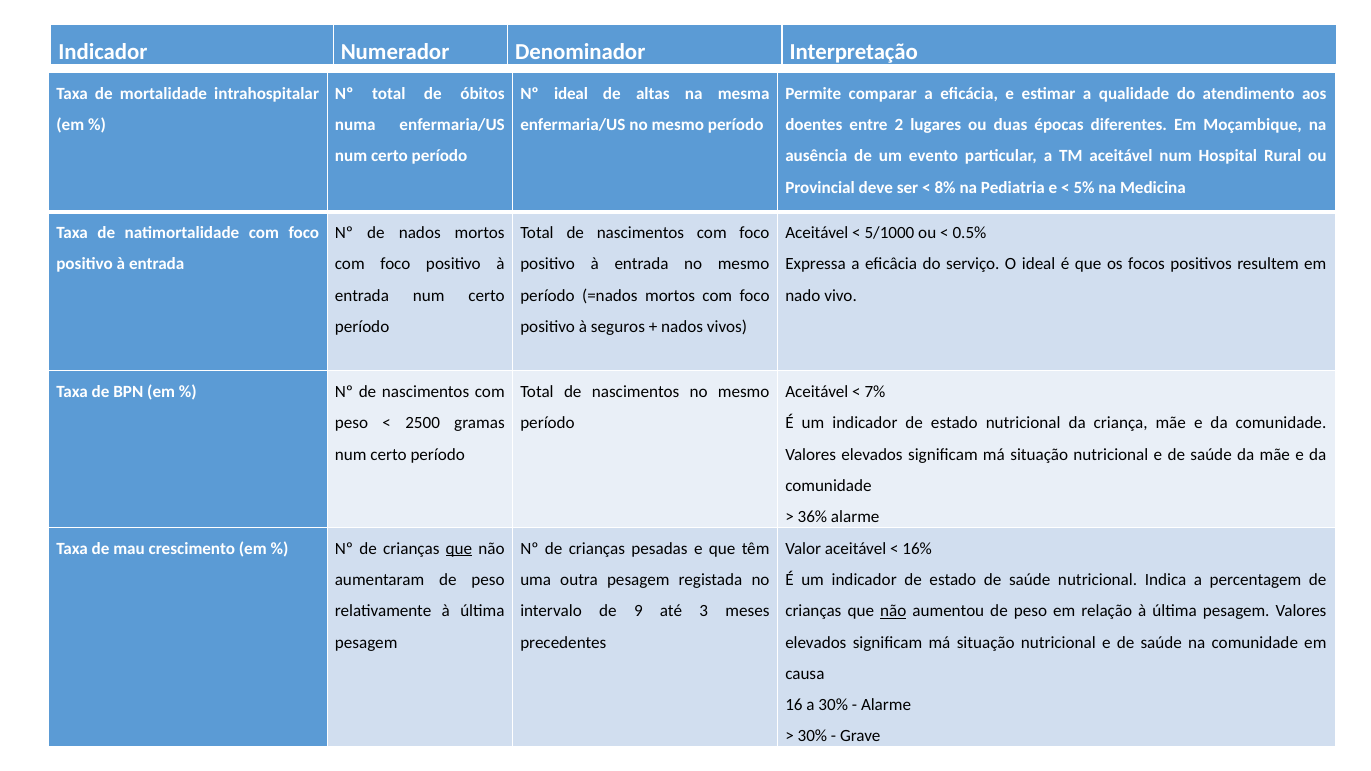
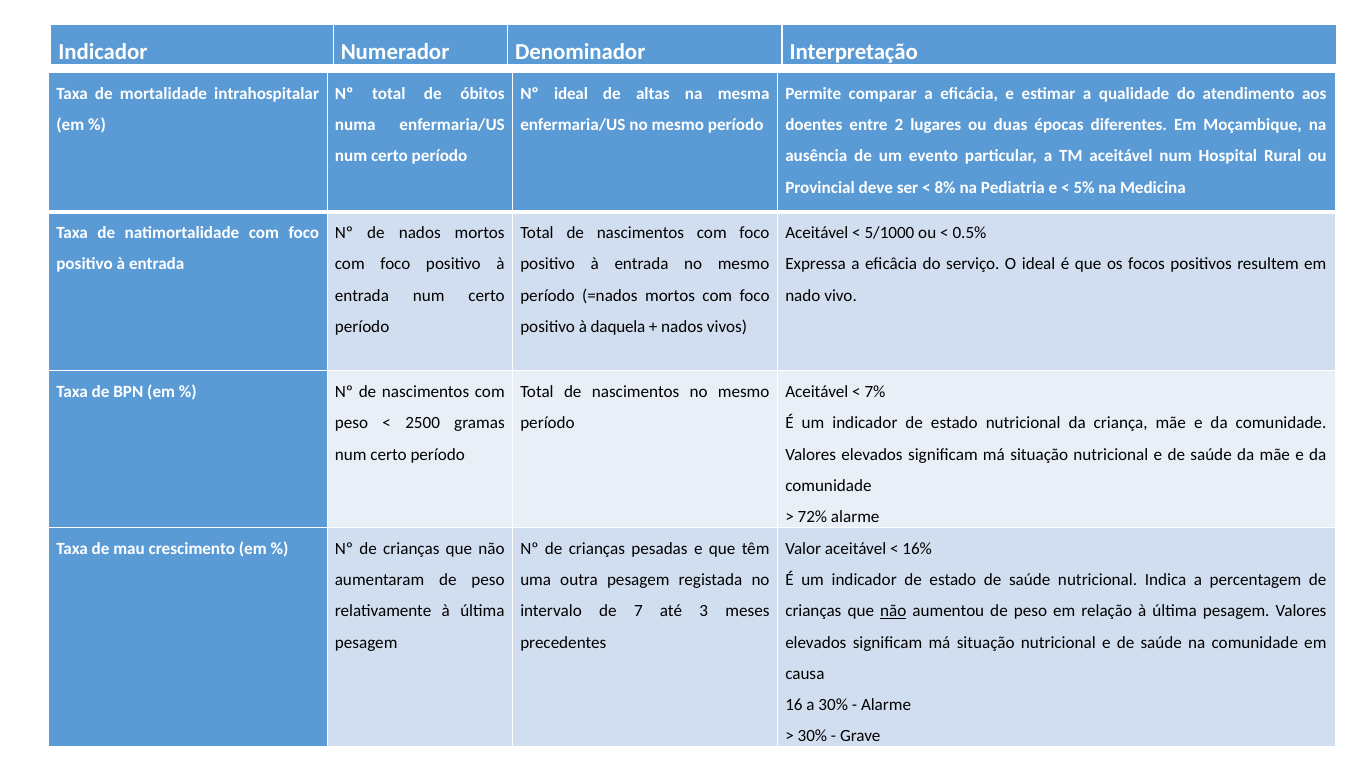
seguros: seguros -> daquela (618, 327)
36%: 36% -> 72% (812, 517)
que underline: present -> none (459, 549)
9: 9 -> 7 (638, 611)
